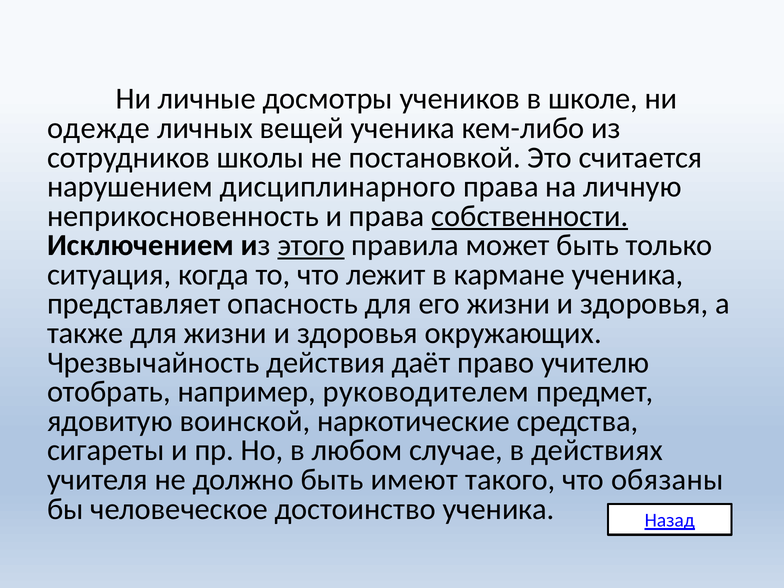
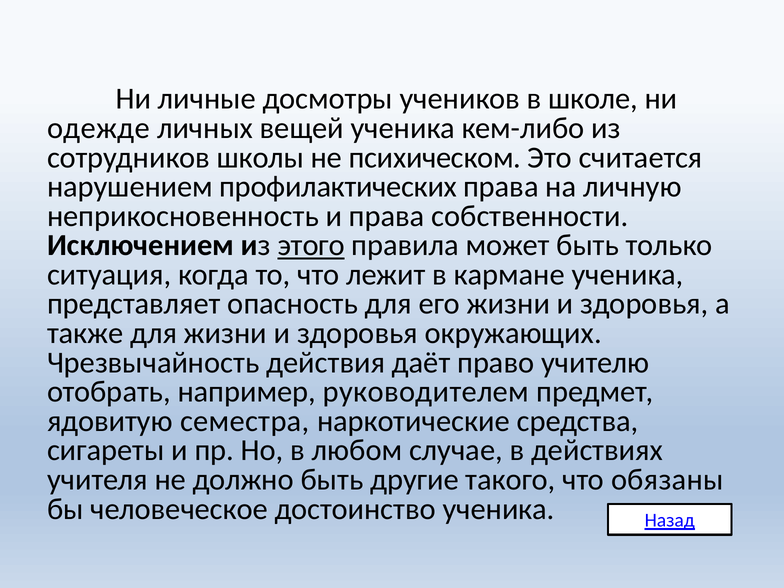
постановкой: постановкой -> психическом (435, 157)
дисциплинарного: дисциплинарного -> профилактических (338, 187)
собственности underline: present -> none (530, 216)
воинской: воинской -> семестра (245, 421)
имеют: имеют -> другие (414, 480)
